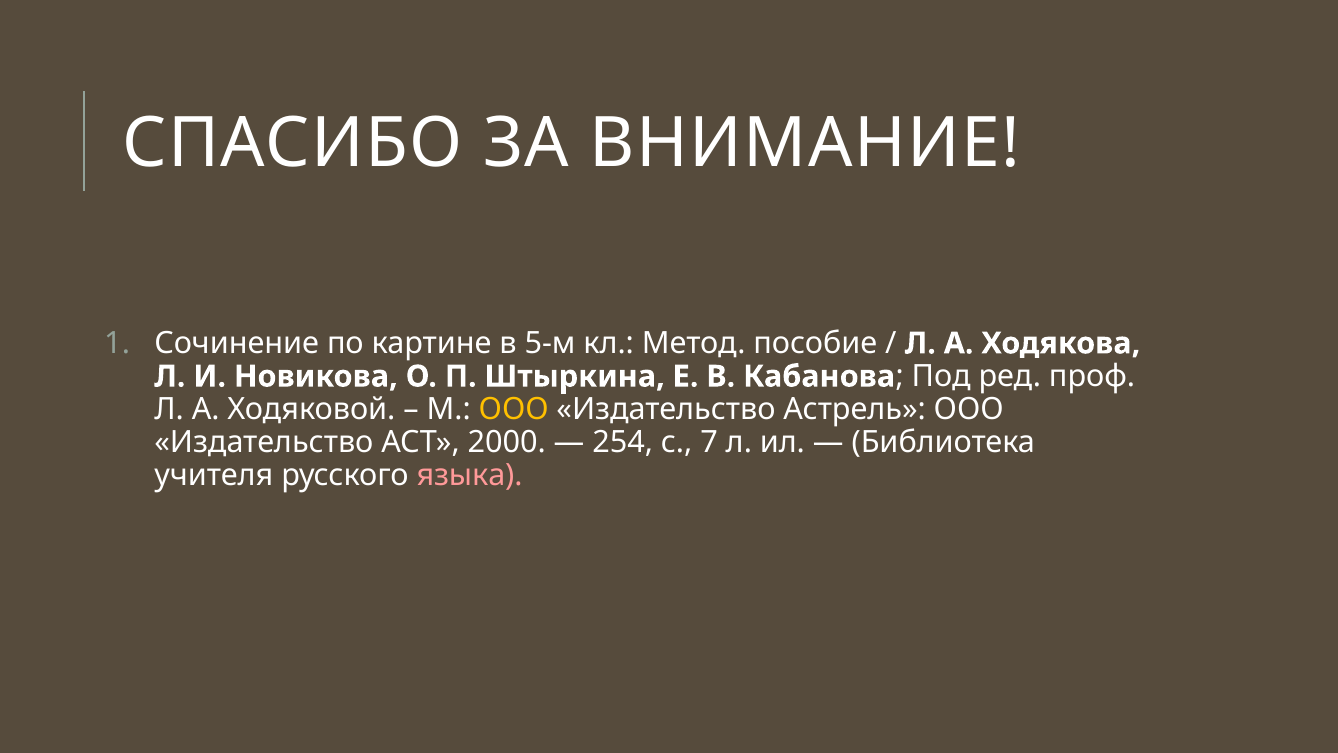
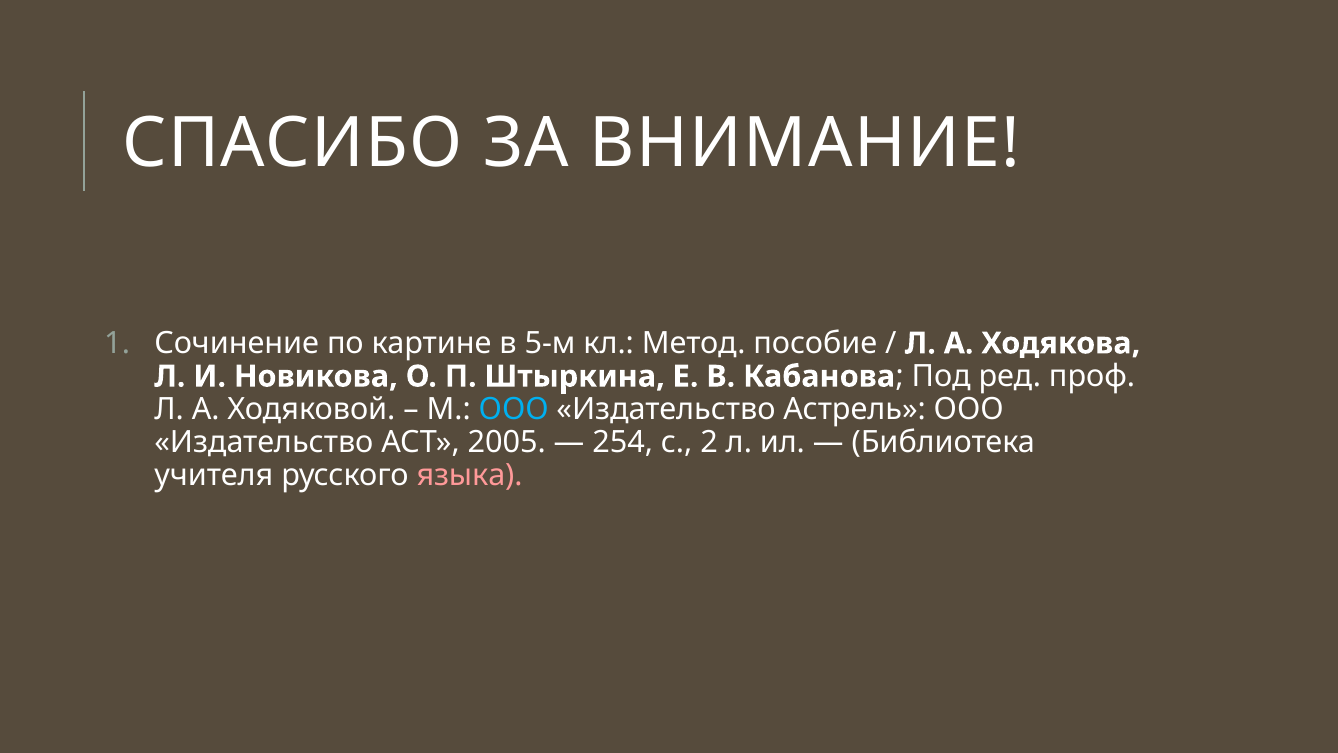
ООО colour: yellow -> light blue (514, 409)
2000: 2000 -> 2005 (507, 443)
7: 7 -> 2 (709, 443)
